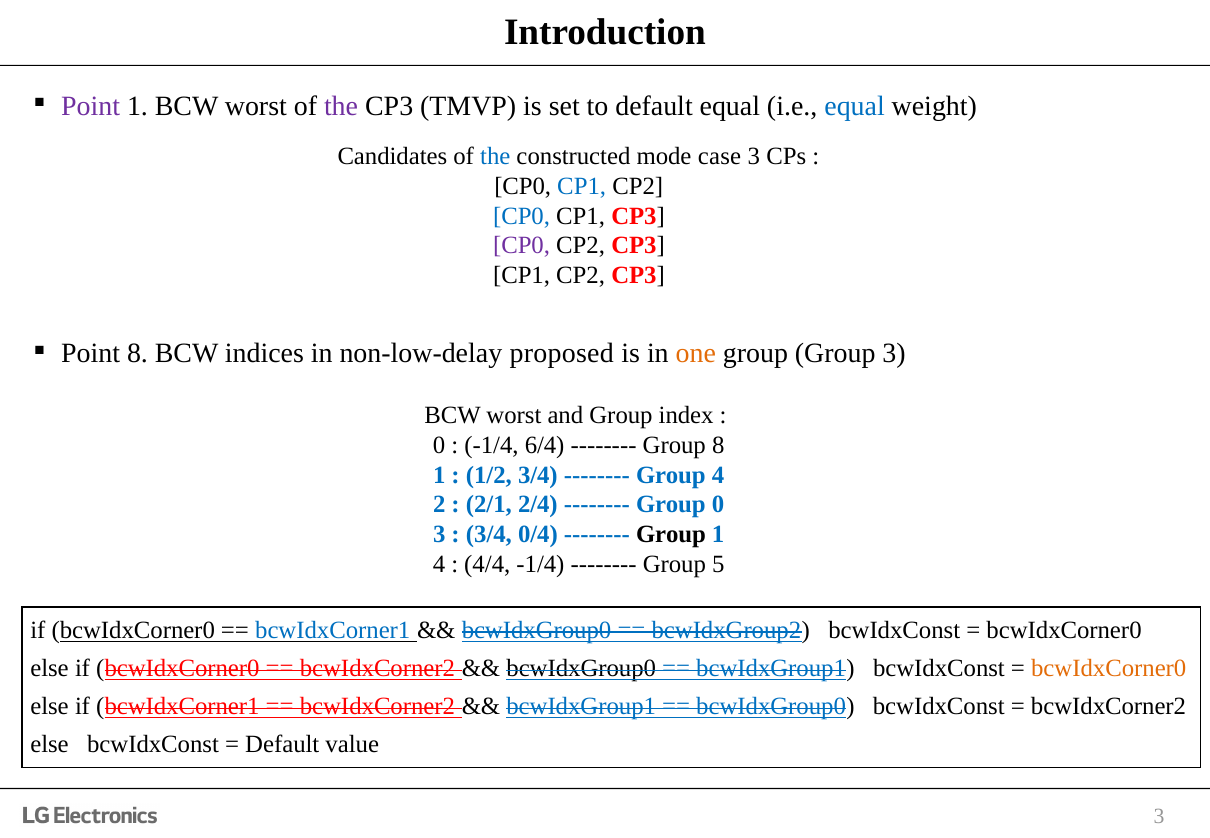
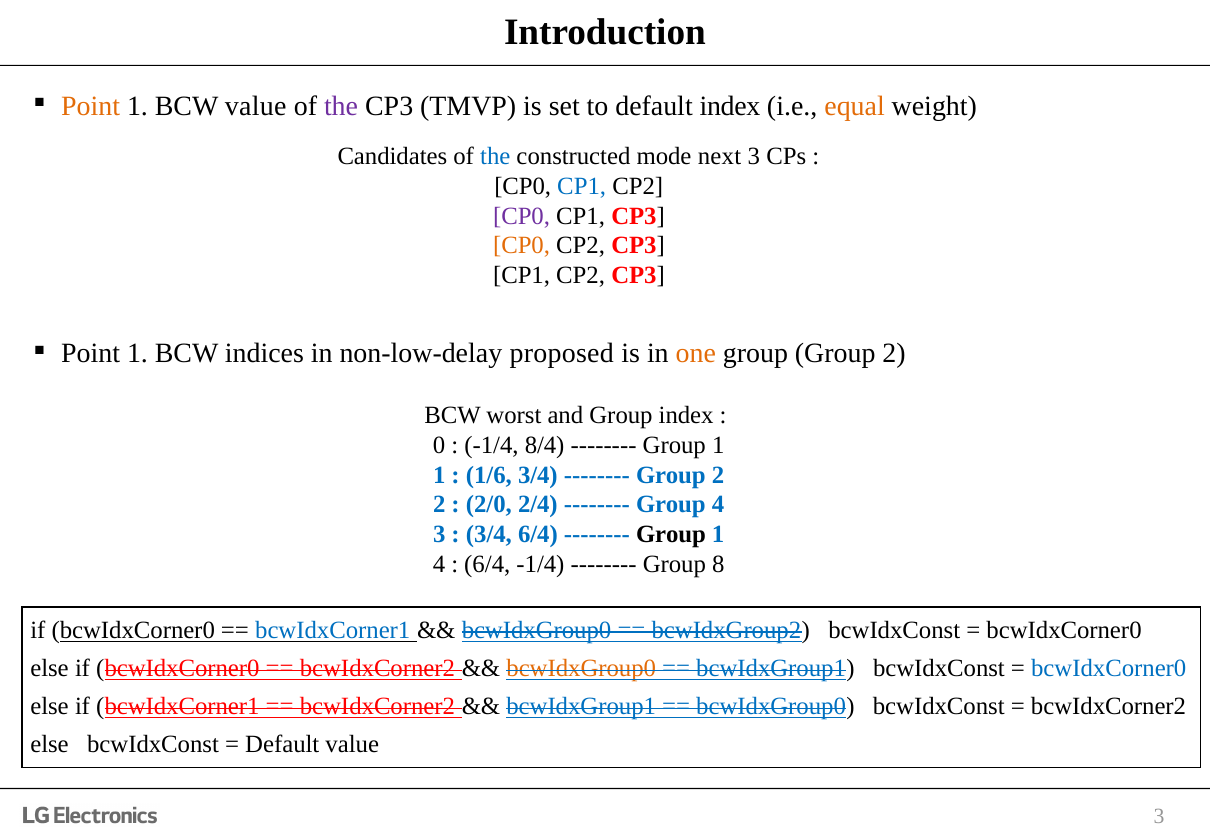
Point colour: purple -> orange (91, 106)
1 BCW worst: worst -> value (256, 106)
default equal: equal -> index (730, 106)
equal colour: blue -> orange (855, 106)
case: case -> next (720, 156)
CP0 colour: blue -> purple (522, 216)
CP0 colour: purple -> orange (522, 246)
8: 8 -> 1 (137, 354)
group Group 3: 3 -> 2 (894, 354)
6/4: 6/4 -> 8/4 (545, 445)
8: 8 -> 1 (718, 445)
1/2: 1/2 -> 1/6 (489, 475)
4: 4 -> 2 (718, 475)
2/1: 2/1 -> 2/0 (489, 504)
Group 0: 0 -> 4 (718, 504)
3/4 0/4: 0/4 -> 6/4 (538, 534)
4/4: 4/4 -> 6/4 (487, 564)
5: 5 -> 8 (718, 564)
bcwIdxGroup0 colour: black -> orange (581, 668)
bcwIdxCorner0 colour: orange -> blue (1109, 668)
